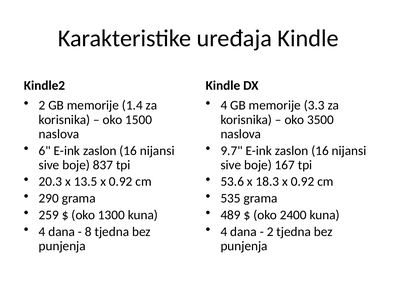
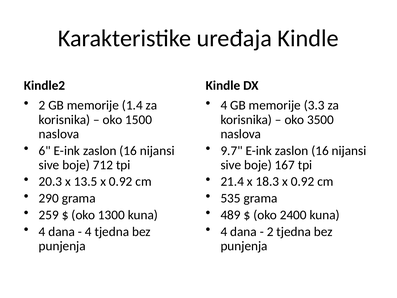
837: 837 -> 712 (103, 165)
53.6: 53.6 -> 21.4 (232, 181)
8: 8 -> 4 (88, 231)
